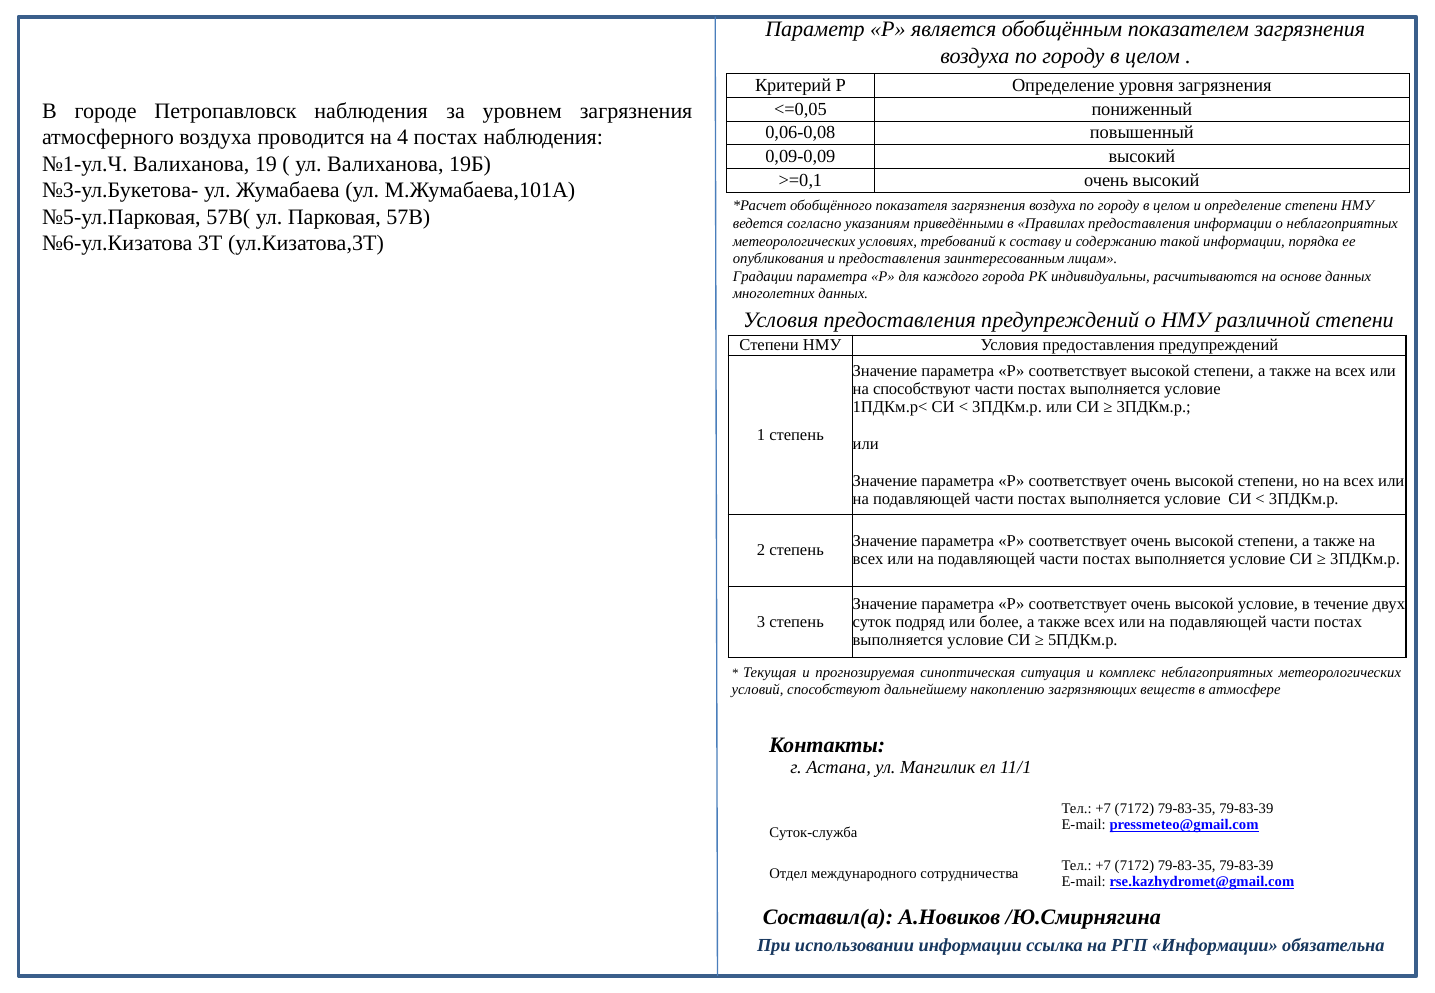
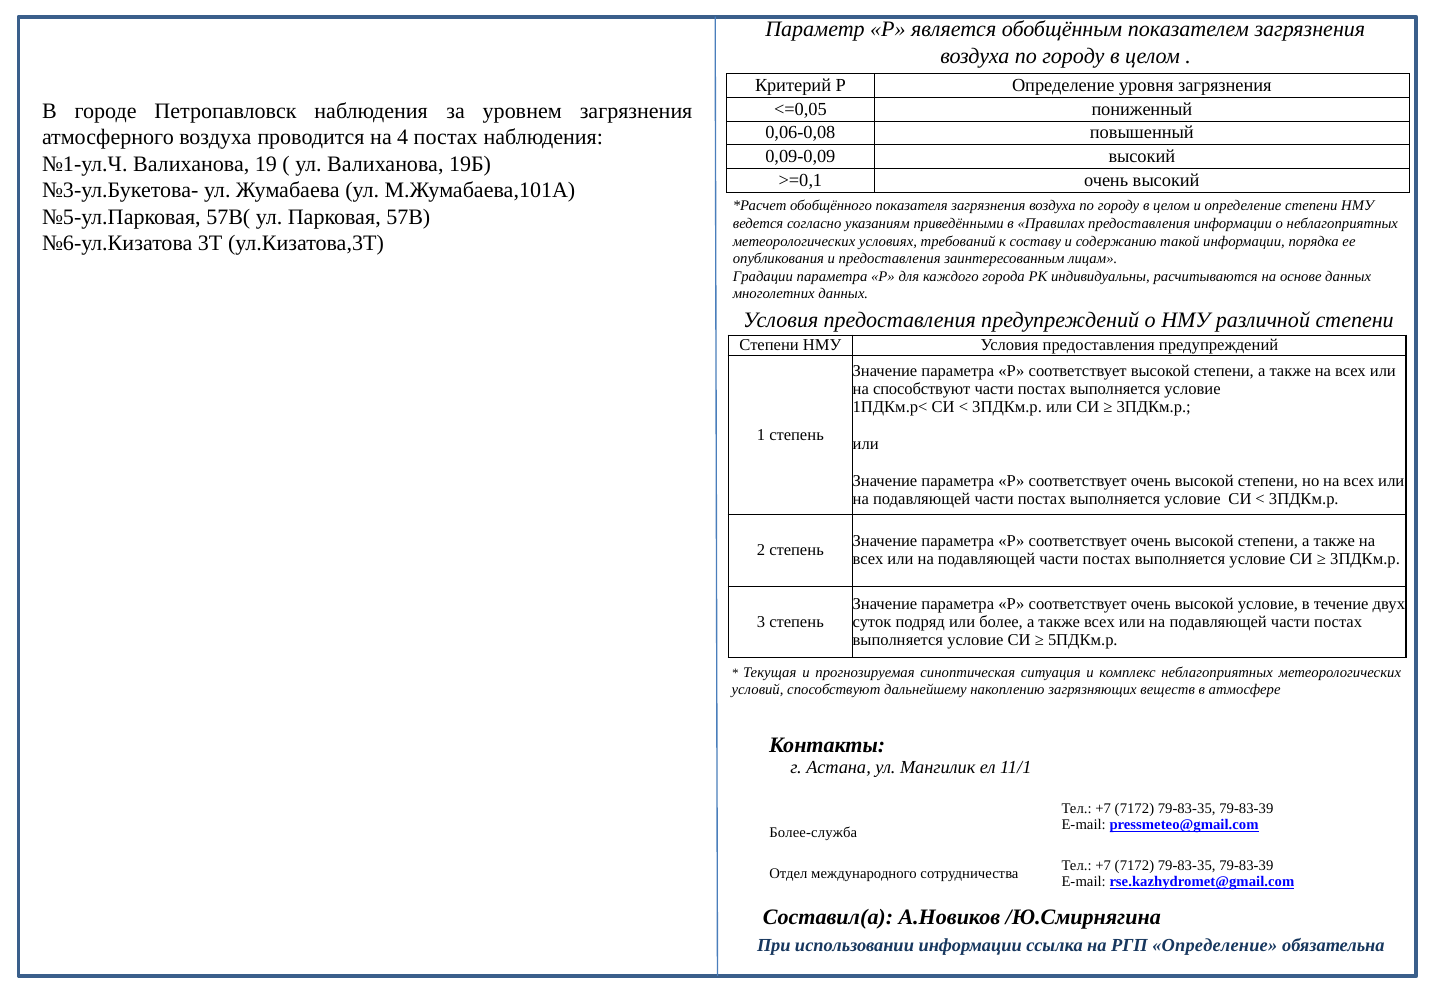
Суток-служба: Суток-служба -> Более-служба (813, 833)
РГП Информации: Информации -> Определение (1215, 946)
